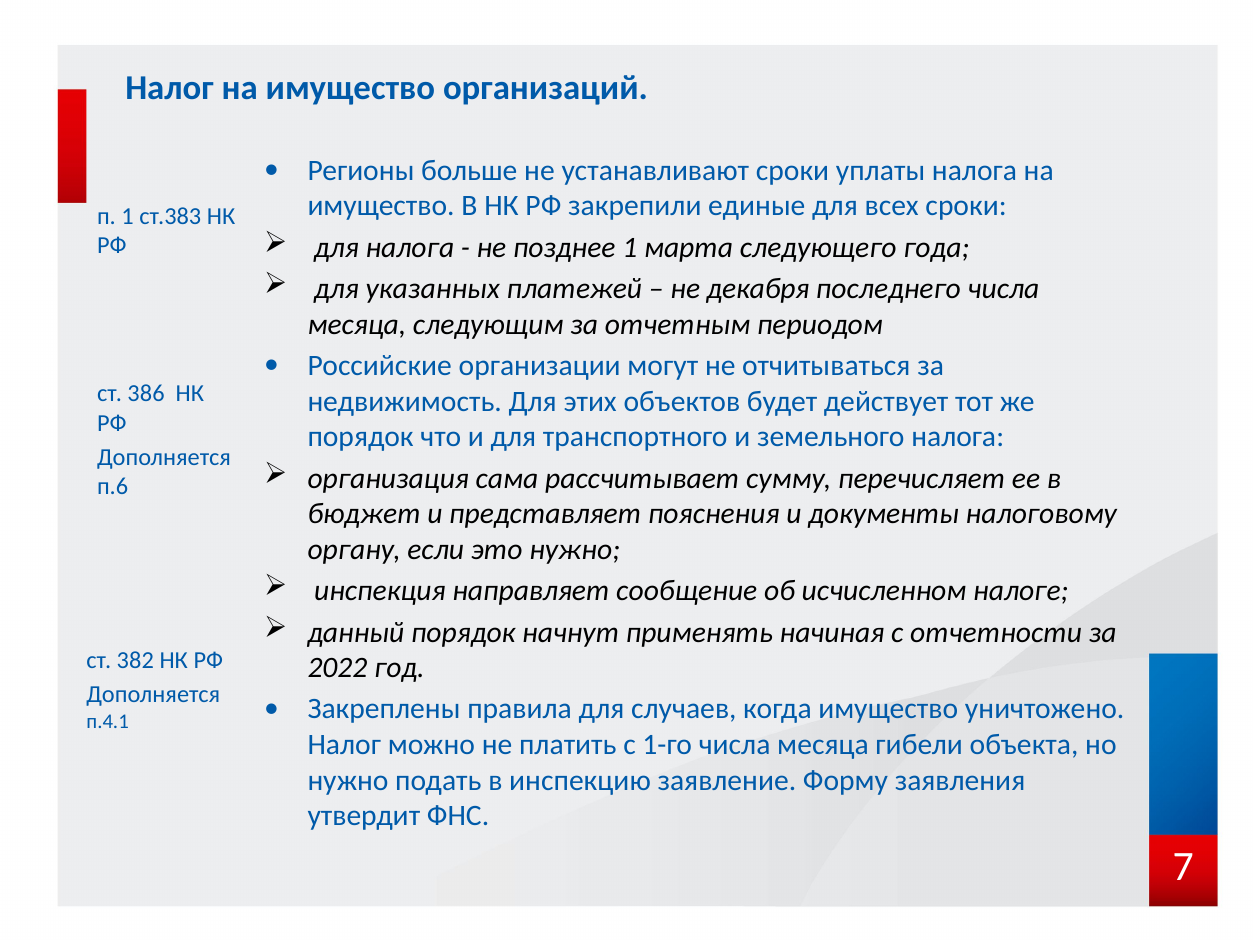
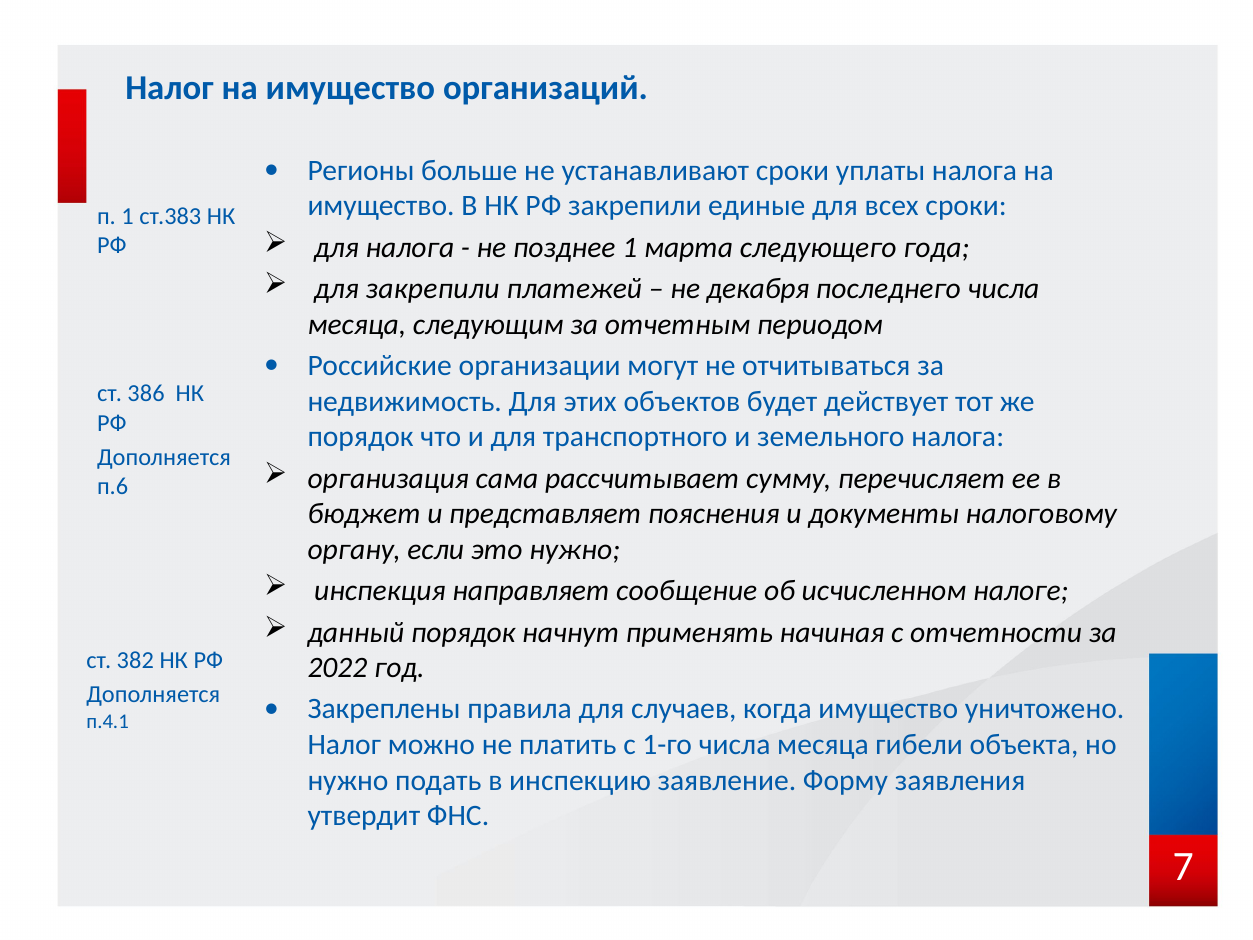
для указанных: указанных -> закрепили (433, 289)
